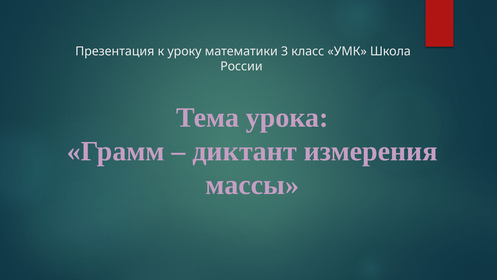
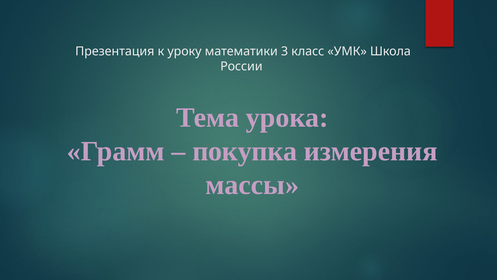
диктант: диктант -> покупка (245, 151)
